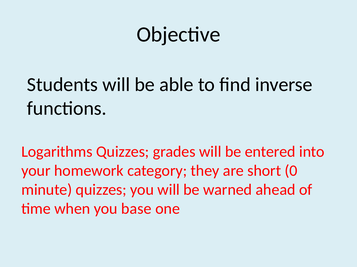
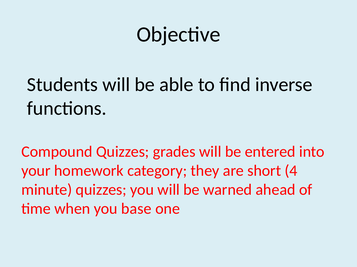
Logarithms: Logarithms -> Compound (57, 152)
0: 0 -> 4 (291, 171)
